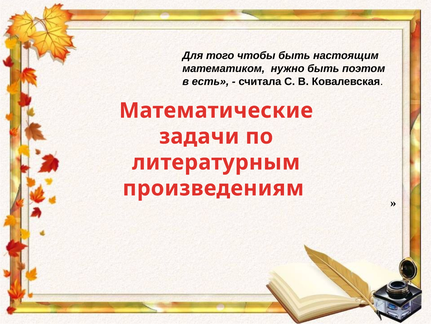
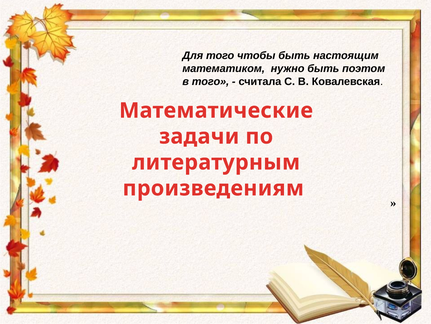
в есть: есть -> того (210, 81)
